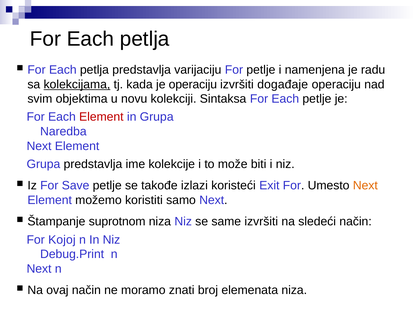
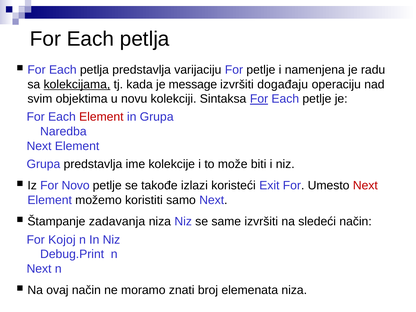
je operaciju: operaciju -> message (193, 84)
događaje: događaje -> događaju (283, 84)
For underline: none -> present (259, 99)
Save: Save -> Novo (76, 186)
Next colour: orange -> red (365, 186)
suprotnom: suprotnom -> zadavanja (117, 222)
